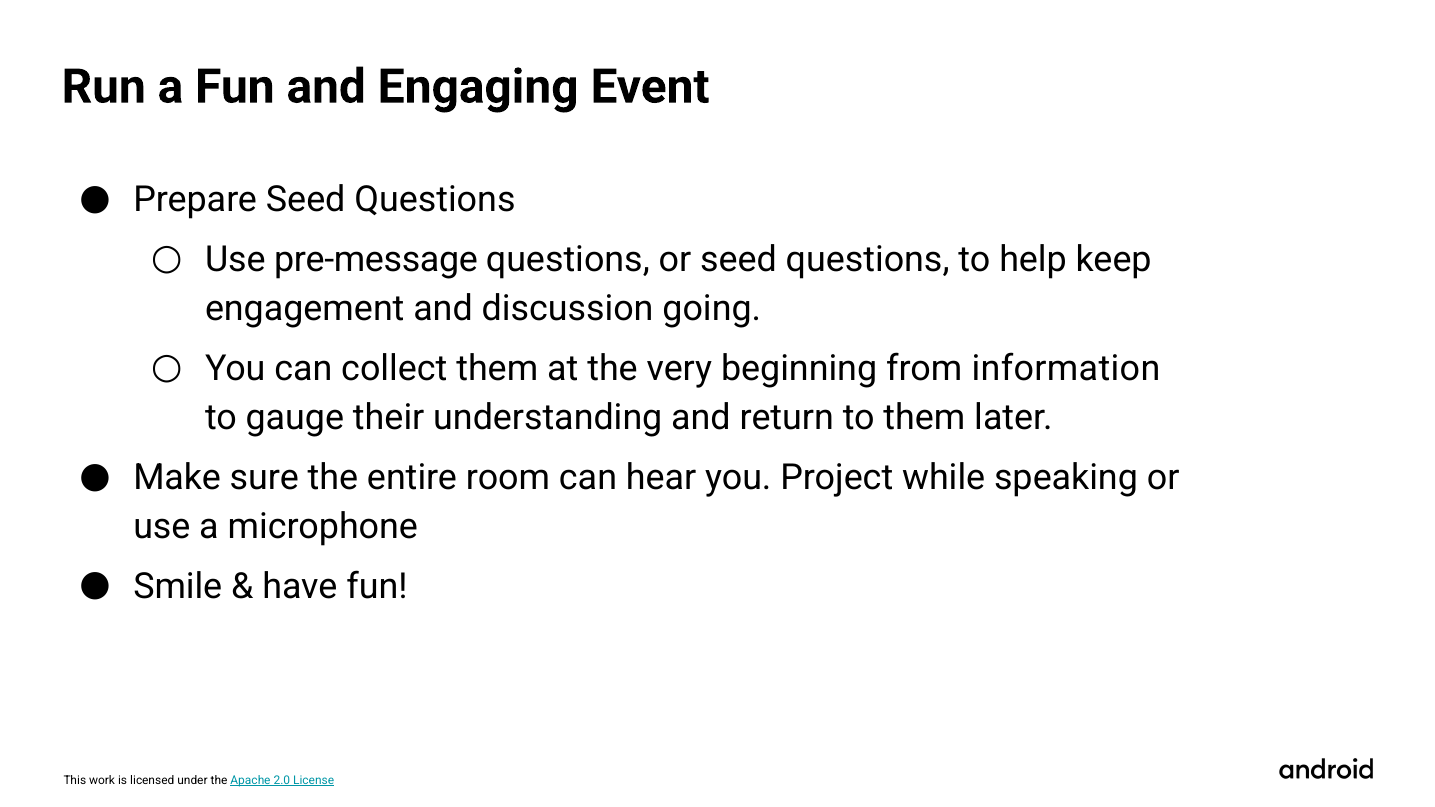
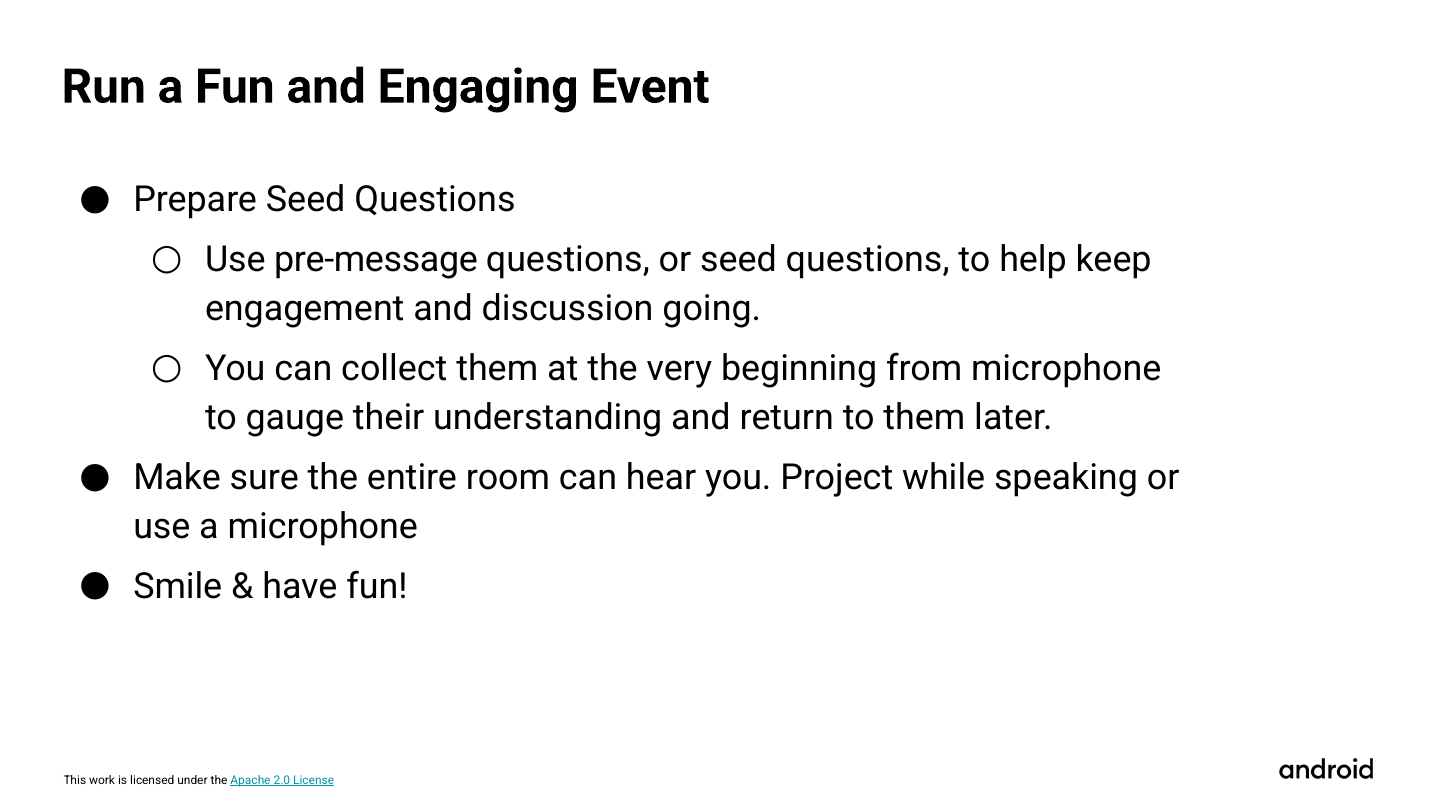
from information: information -> microphone (1066, 369)
